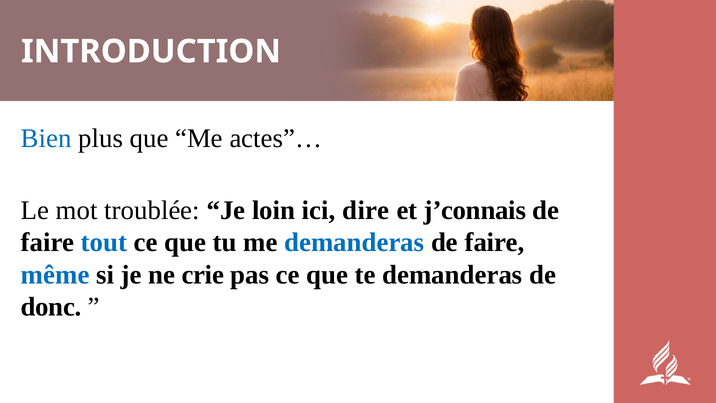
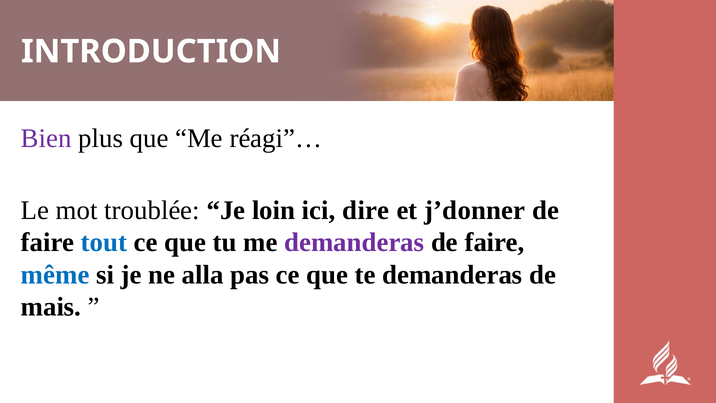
Bien colour: blue -> purple (46, 138)
actes”…: actes”… -> réagi”… (276, 138)
j’connais: j’connais -> j’donner (475, 210)
demanderas colour: blue -> purple (354, 242)
crie: crie -> alla (203, 275)
donc: donc -> mais (51, 307)
